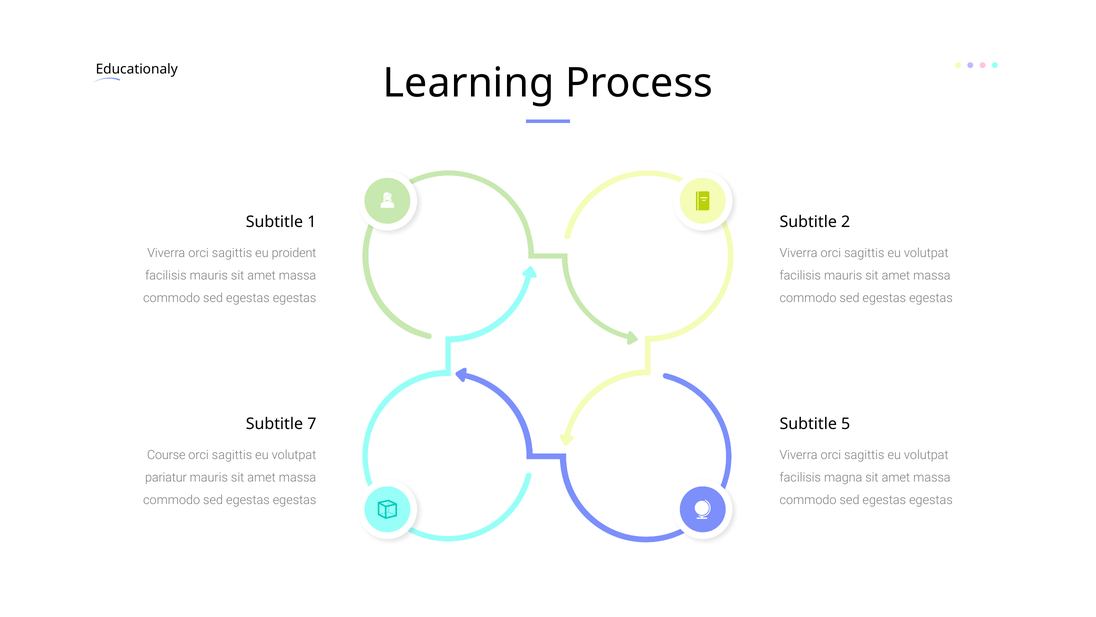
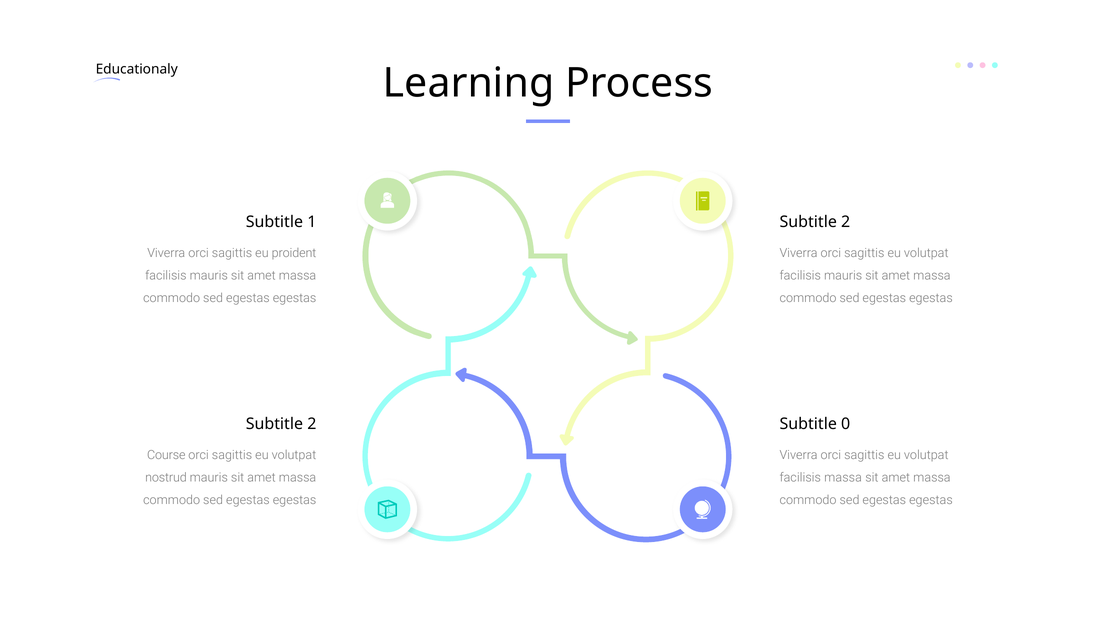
7: 7 -> 2 (312, 424)
5: 5 -> 0 (846, 424)
pariatur: pariatur -> nostrud (166, 477)
facilisis magna: magna -> massa (843, 477)
